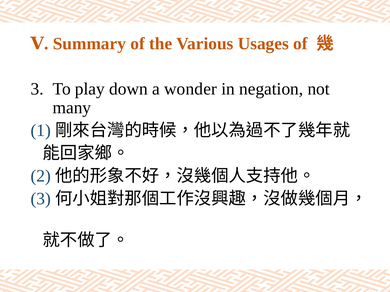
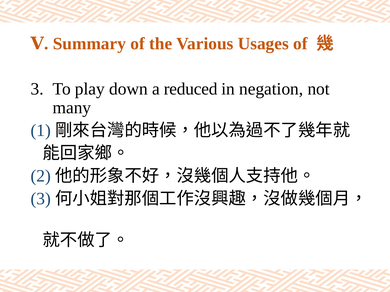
wonder: wonder -> reduced (191, 89)
